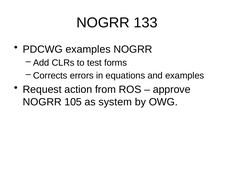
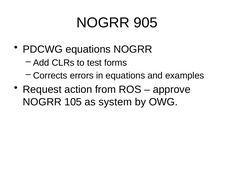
133: 133 -> 905 (146, 23)
PDCWG examples: examples -> equations (88, 49)
